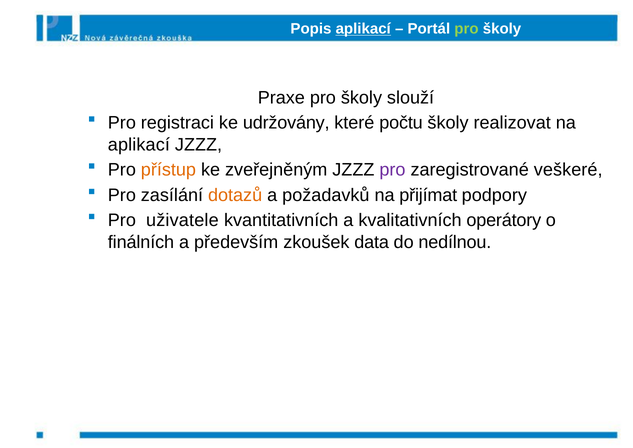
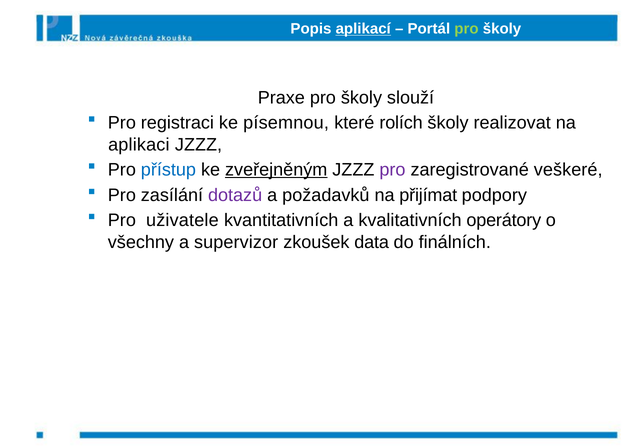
udržovány: udržovány -> písemnou (286, 123)
počtu: počtu -> rolích (401, 123)
aplikací: aplikací -> aplikaci (139, 144)
přístup colour: orange -> blue (168, 170)
zveřejněným underline: none -> present (276, 170)
dotazů colour: orange -> purple (235, 195)
finálních: finálních -> všechny (141, 242)
především: především -> supervizor (236, 242)
nedílnou: nedílnou -> finálních (455, 242)
